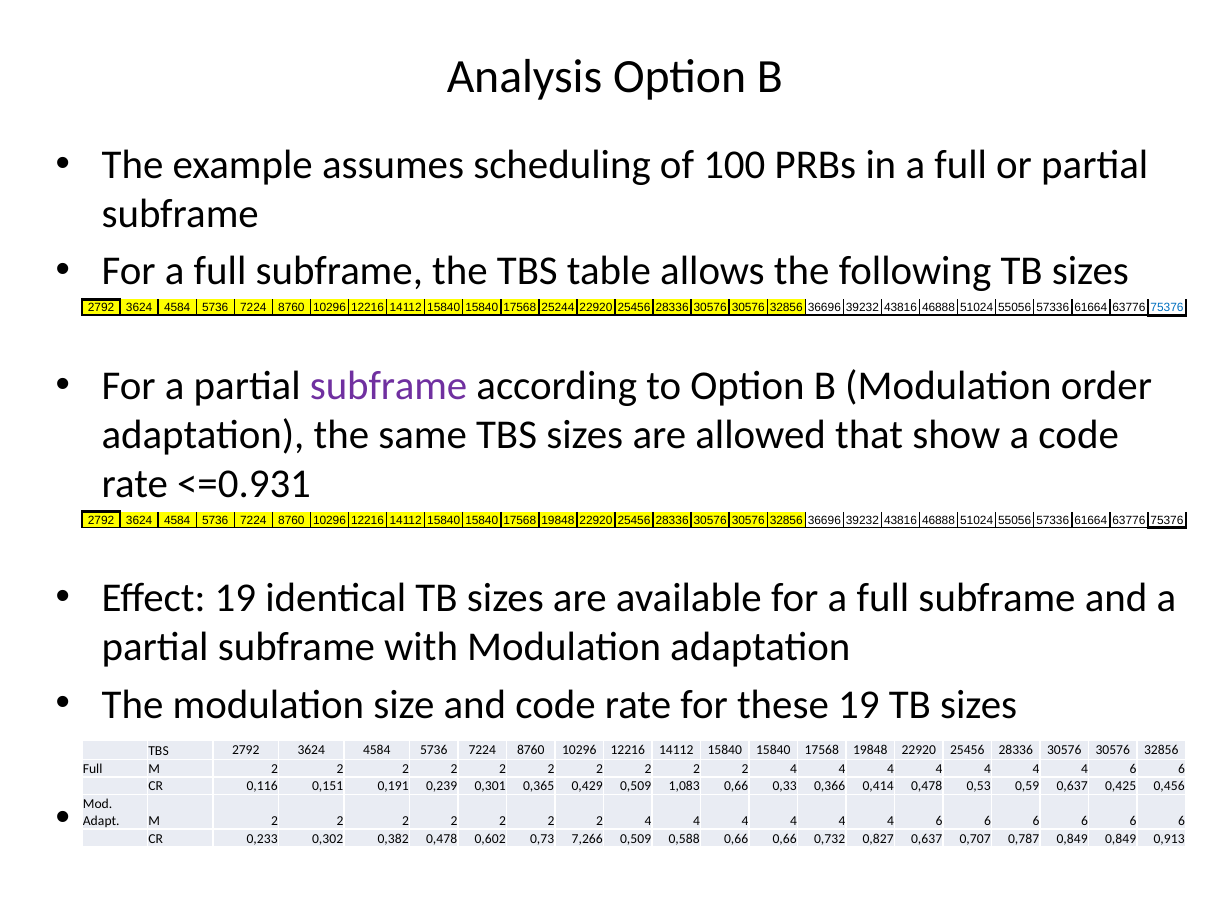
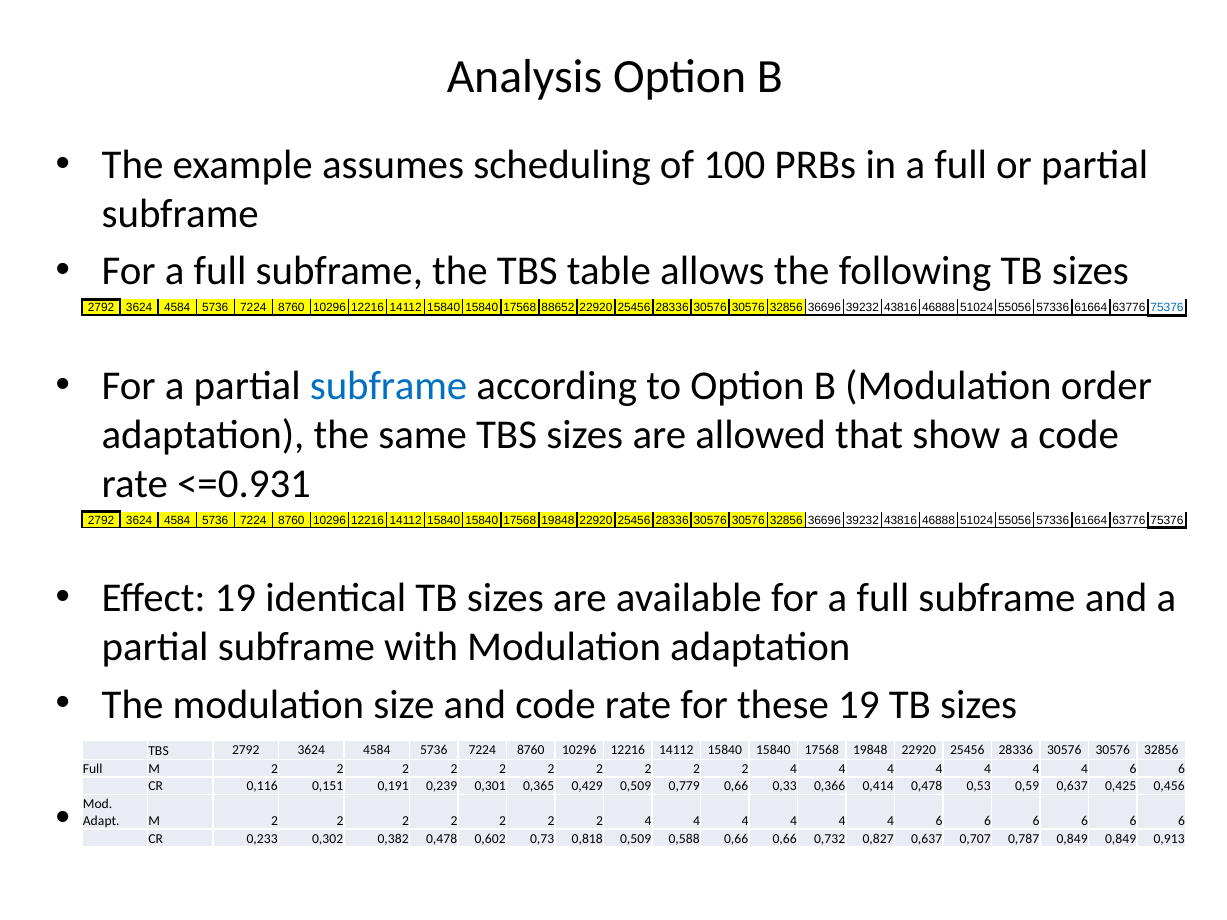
25244: 25244 -> 88652 (558, 308)
subframe colour: purple -> blue (389, 386)
1,083: 1,083 -> 0,779 (684, 787)
7,266: 7,266 -> 0,818 (587, 839)
